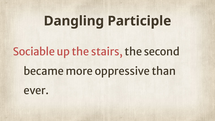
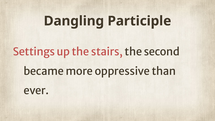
Sociable: Sociable -> Settings (34, 52)
